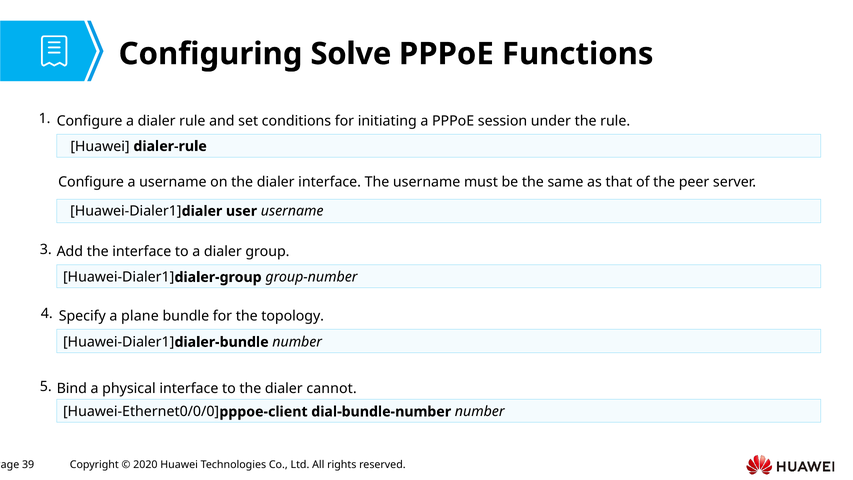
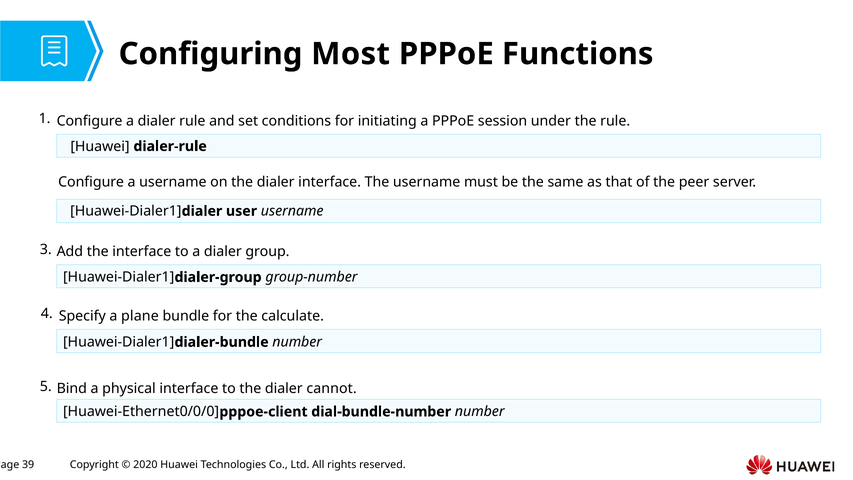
Solve: Solve -> Most (351, 54)
topology: topology -> calculate (293, 316)
